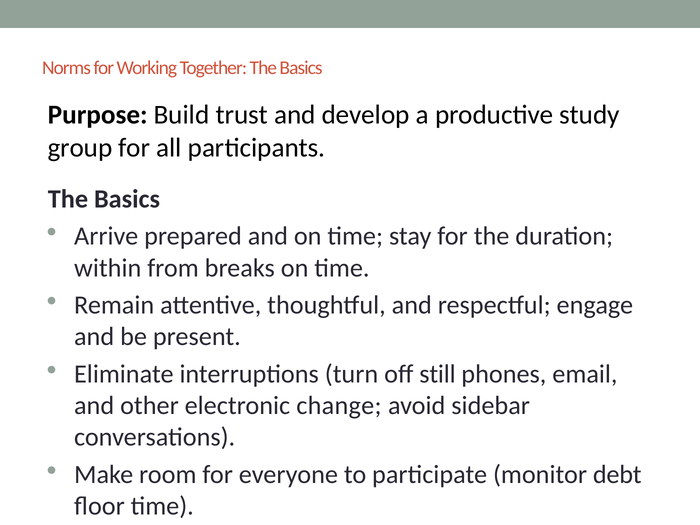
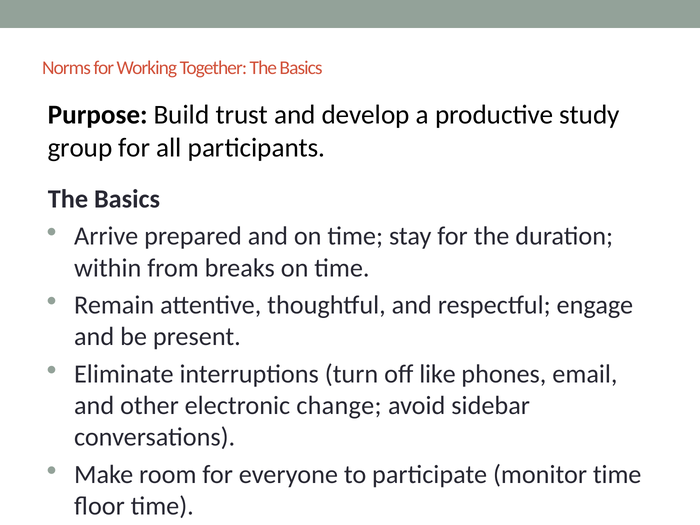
still: still -> like (437, 374)
monitor debt: debt -> time (617, 475)
